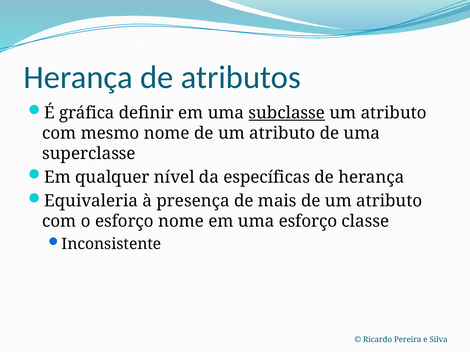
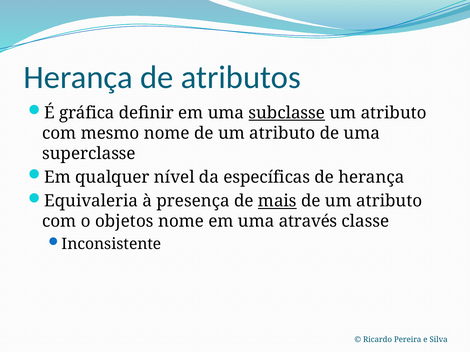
mais underline: none -> present (277, 201)
o esforço: esforço -> objetos (124, 222)
uma esforço: esforço -> através (308, 222)
